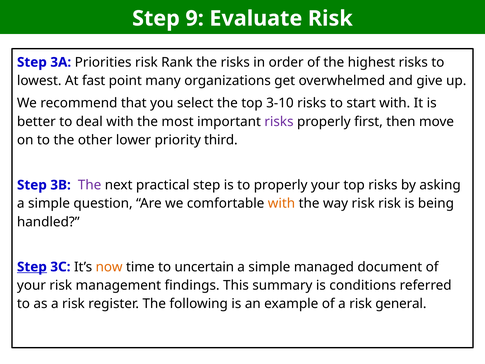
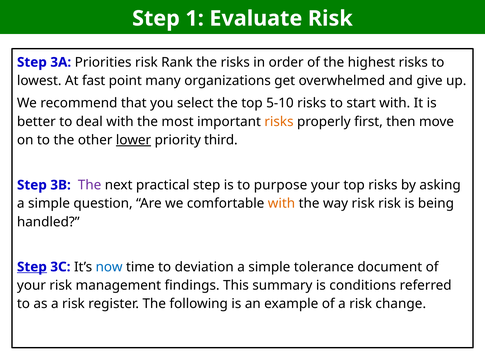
9: 9 -> 1 (195, 18)
3-10: 3-10 -> 5-10 (280, 103)
risks colour: purple -> orange (279, 122)
lower underline: none -> present (134, 140)
to properly: properly -> purpose (281, 185)
now colour: orange -> blue (109, 267)
uncertain: uncertain -> deviation (204, 267)
managed: managed -> tolerance (324, 267)
general: general -> change (401, 304)
